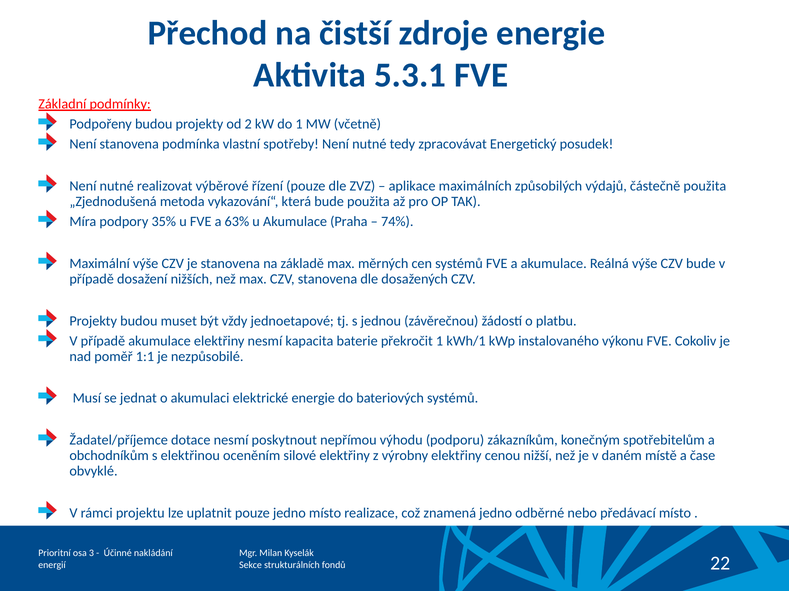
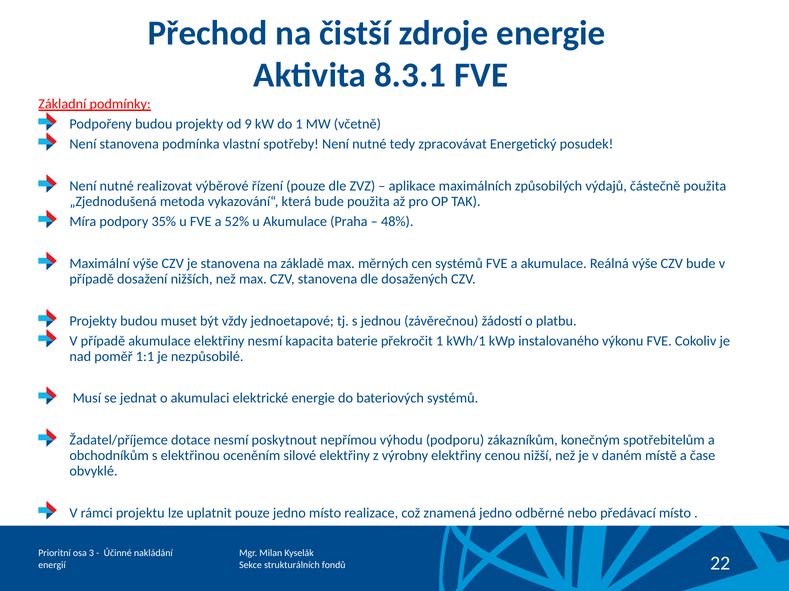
5.3.1: 5.3.1 -> 8.3.1 (410, 75)
2: 2 -> 9 (248, 124)
63%: 63% -> 52% (237, 222)
74%: 74% -> 48% (397, 222)
